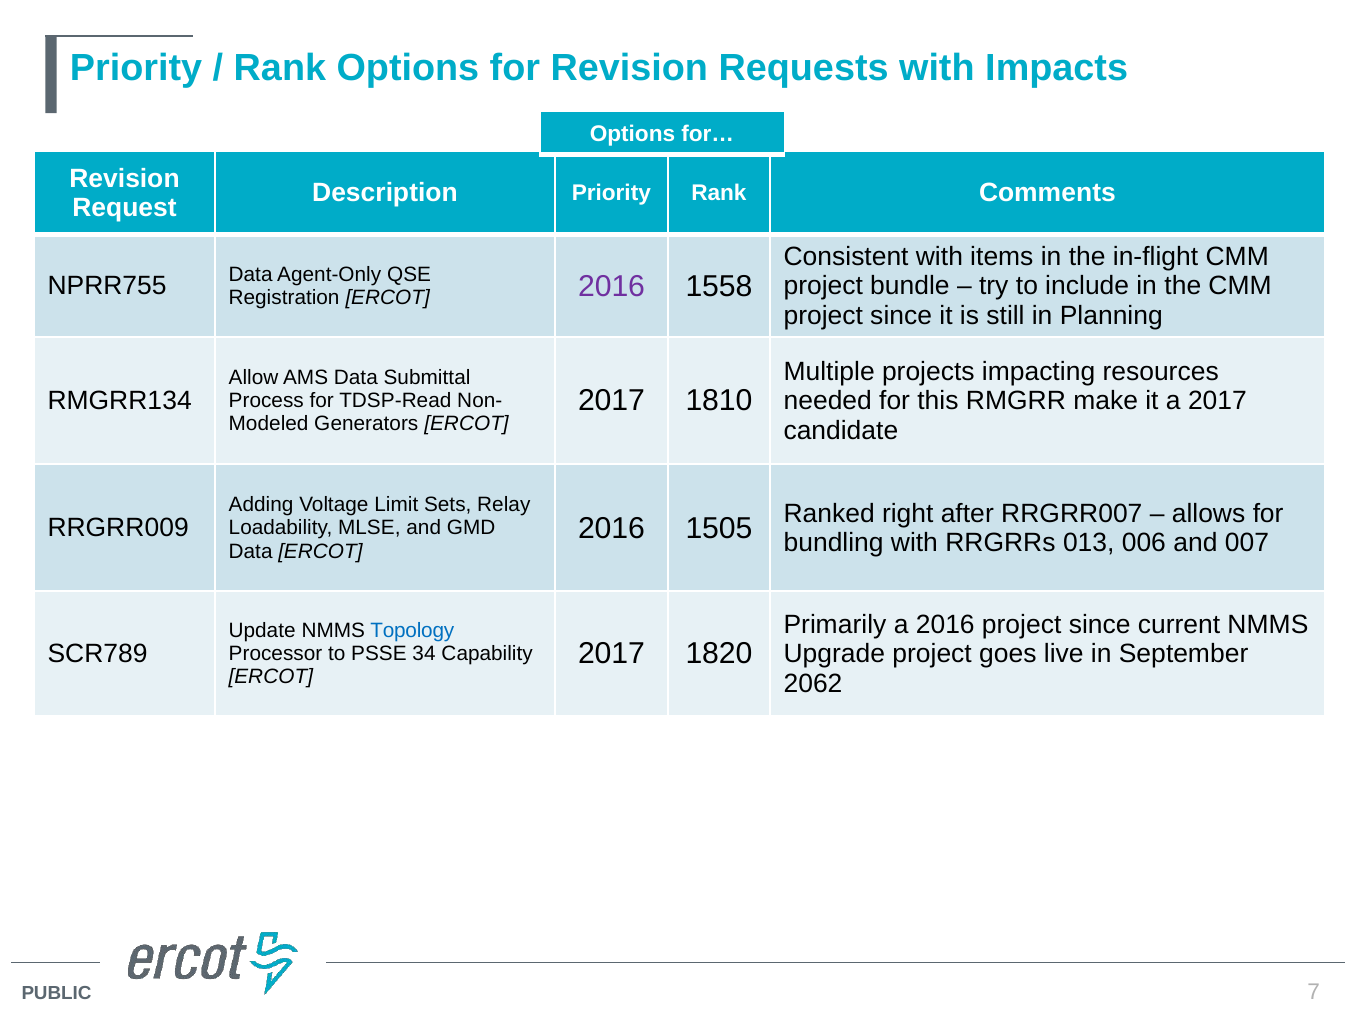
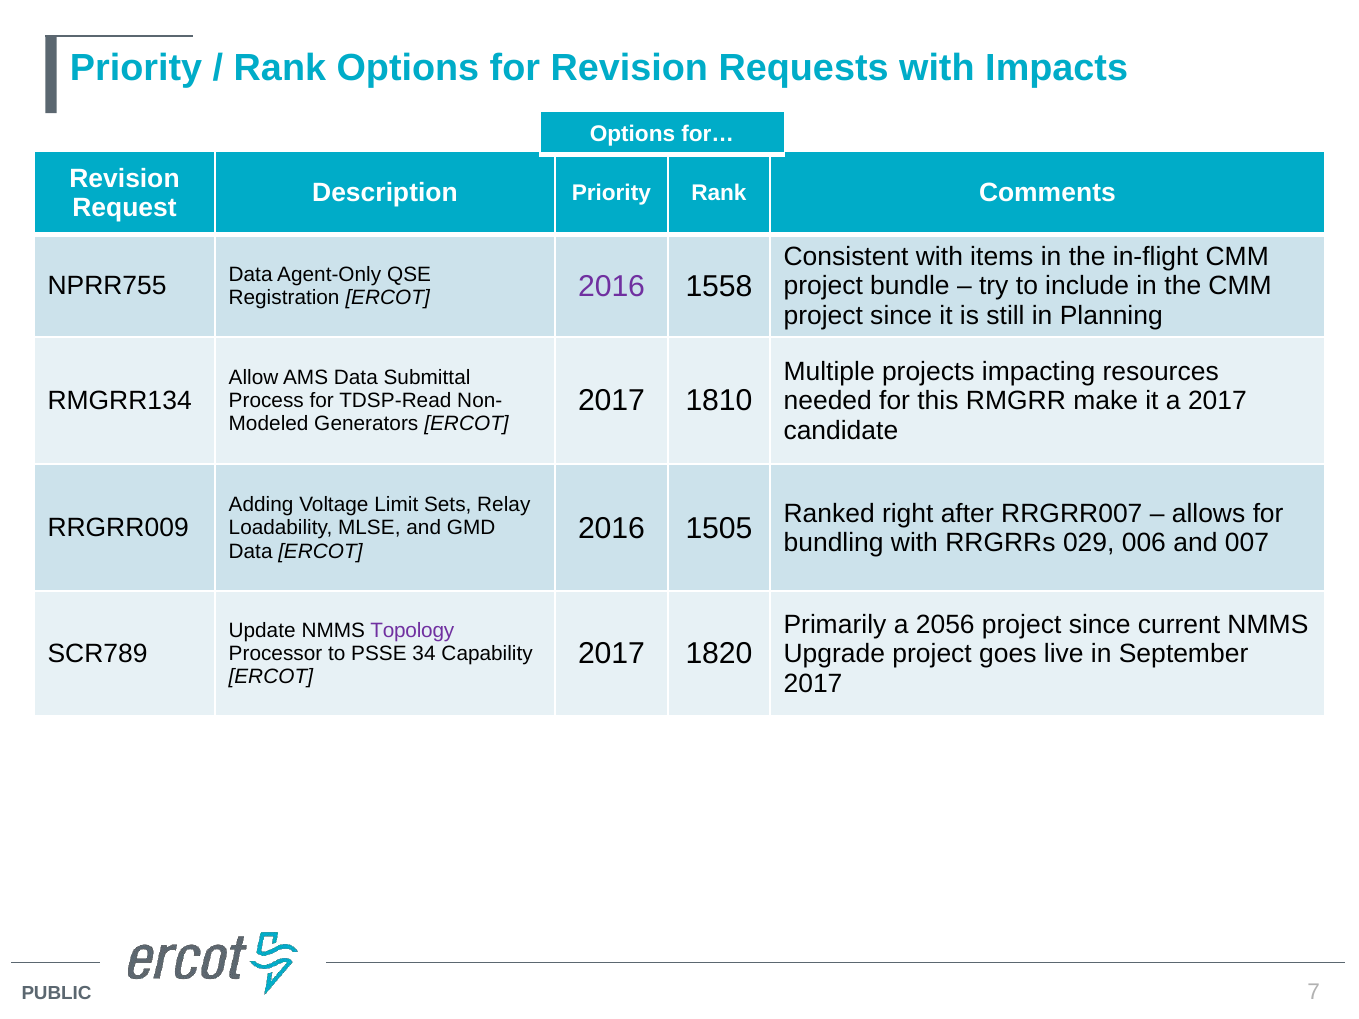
013: 013 -> 029 (1089, 543)
a 2016: 2016 -> 2056 (945, 624)
Topology colour: blue -> purple (412, 631)
2062: 2062 -> 2017 (813, 684)
